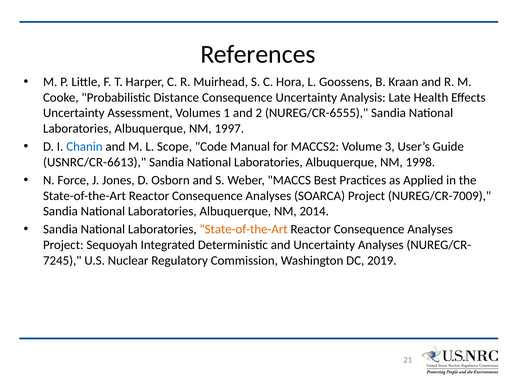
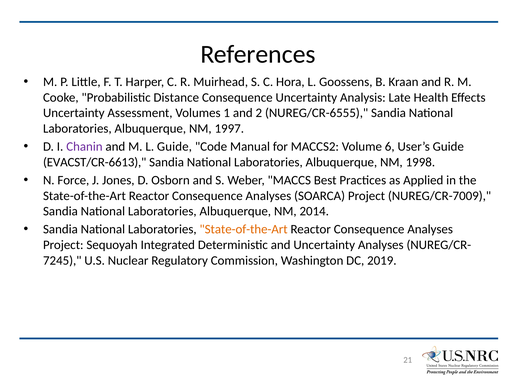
Chanin colour: blue -> purple (84, 147)
L Scope: Scope -> Guide (174, 147)
3: 3 -> 6 (390, 147)
USNRC/CR-6613: USNRC/CR-6613 -> EVACST/CR-6613 (95, 162)
